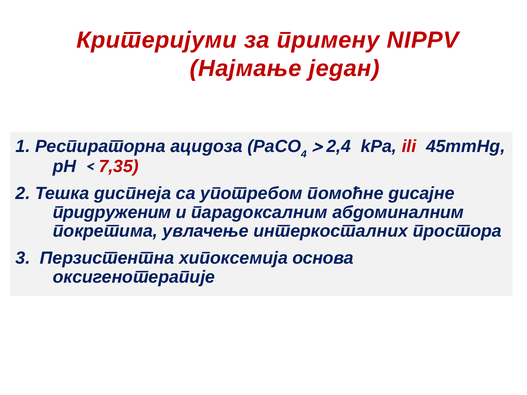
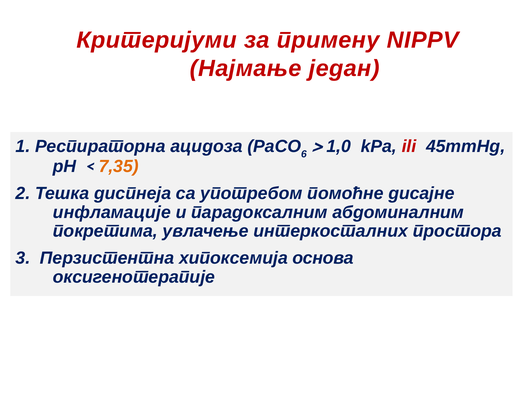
4: 4 -> 6 (304, 154)
2,4: 2,4 -> 1,0 (339, 147)
7,35 colour: red -> orange (119, 167)
придруженим: придруженим -> инфламације (112, 212)
